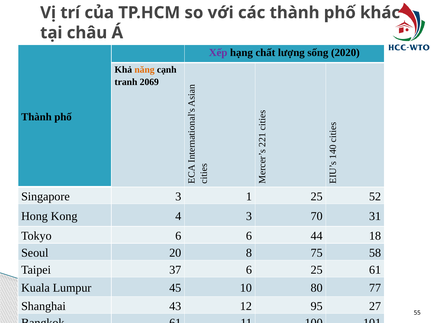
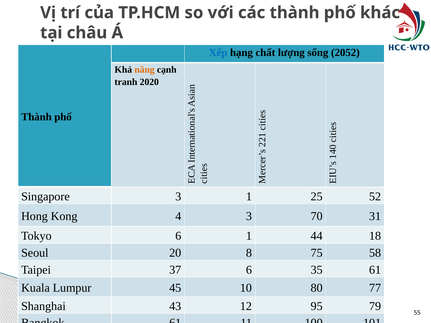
Xếp colour: purple -> blue (218, 53)
2020: 2020 -> 2052 (345, 53)
2069: 2069 -> 2020 (149, 82)
6 6: 6 -> 1 (249, 236)
6 25: 25 -> 35 (317, 270)
27: 27 -> 79 (375, 306)
